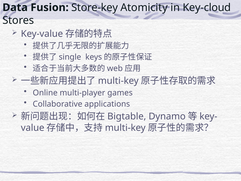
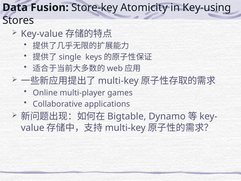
Key-cloud: Key-cloud -> Key-using (207, 7)
